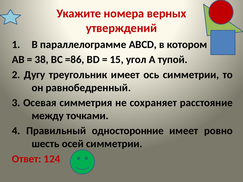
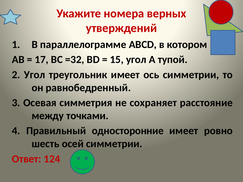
38: 38 -> 17 (42, 60)
=86: =86 -> =32 (75, 60)
2 Дугу: Дугу -> Угол (35, 75)
